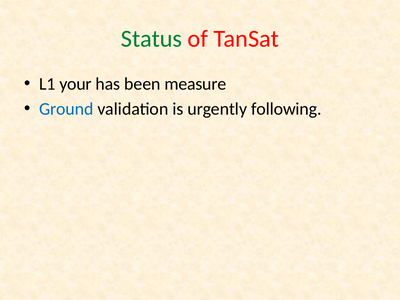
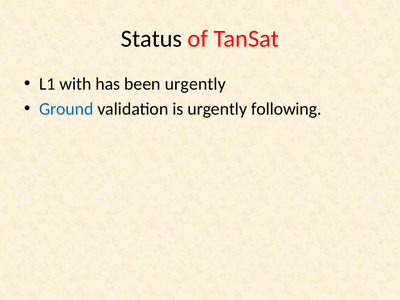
Status colour: green -> black (152, 39)
your: your -> with (75, 84)
been measure: measure -> urgently (195, 84)
